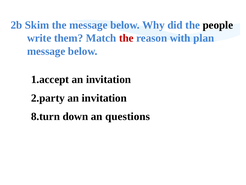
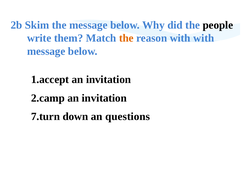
the colour: red -> orange (126, 38)
with plan: plan -> with (204, 38)
2.party: 2.party -> 2.camp (48, 98)
8.turn: 8.turn -> 7.turn (45, 116)
